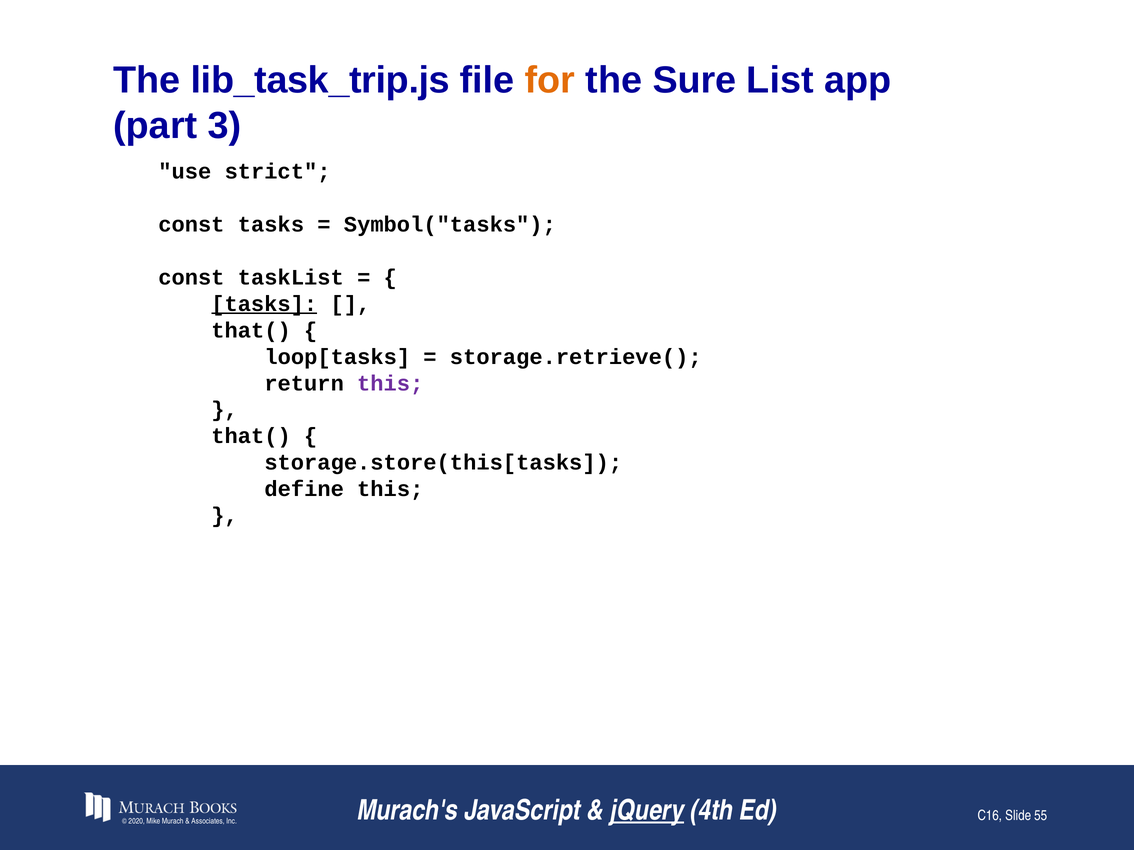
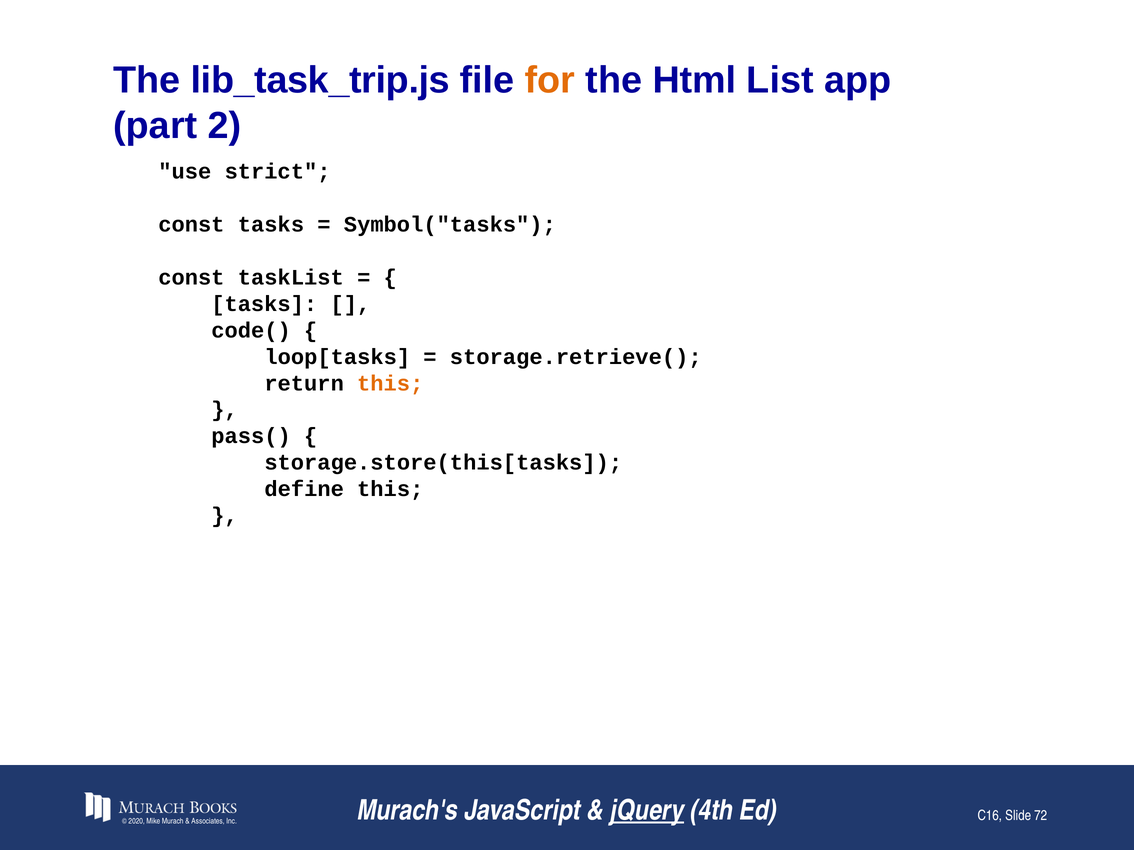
Sure: Sure -> Html (694, 80)
3: 3 -> 2 (225, 126)
tasks underline: present -> none (264, 304)
that(: that( -> code( (251, 331)
this colour: purple -> orange (390, 383)
that(: that( -> pass( (251, 436)
55: 55 -> 72 (1041, 816)
